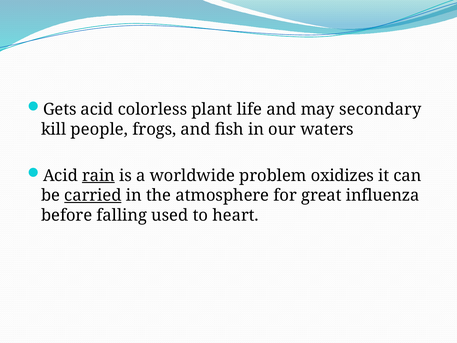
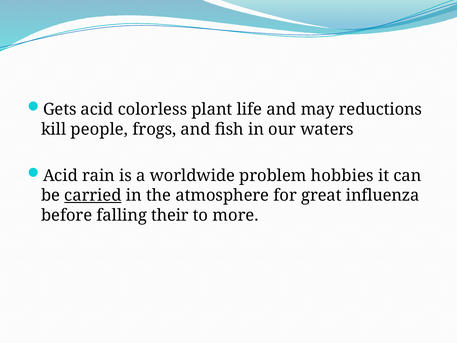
secondary: secondary -> reductions (381, 109)
rain underline: present -> none (98, 175)
oxidizes: oxidizes -> hobbies (342, 175)
used: used -> their (170, 215)
heart: heart -> more (236, 215)
